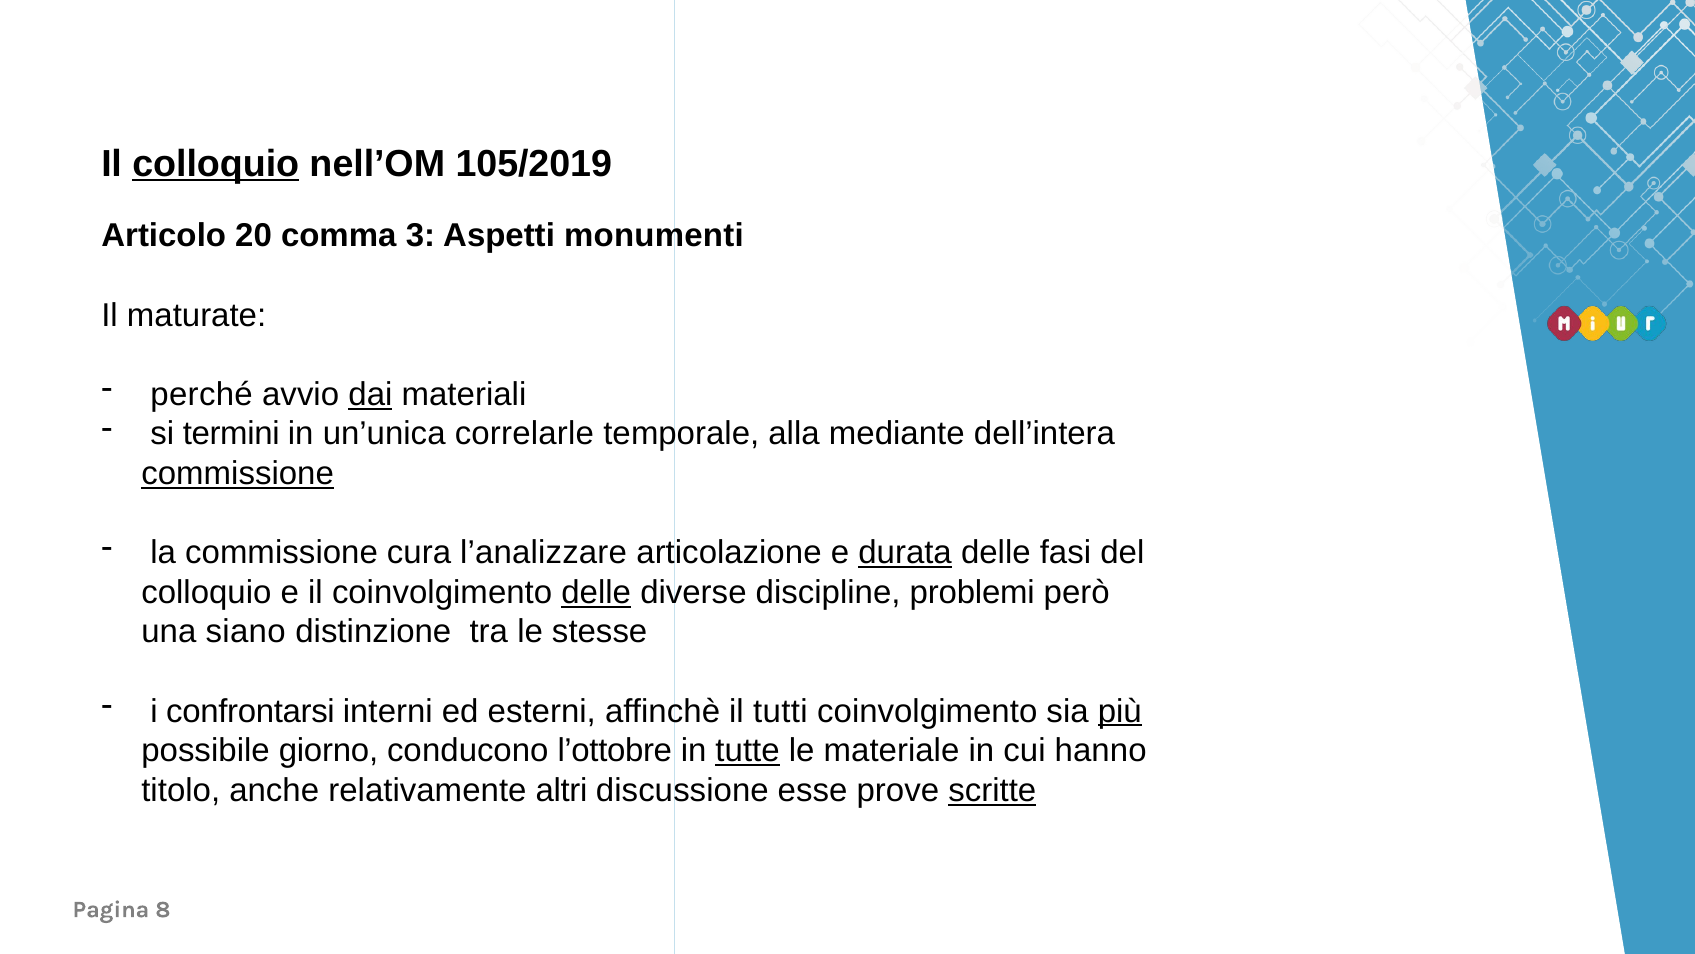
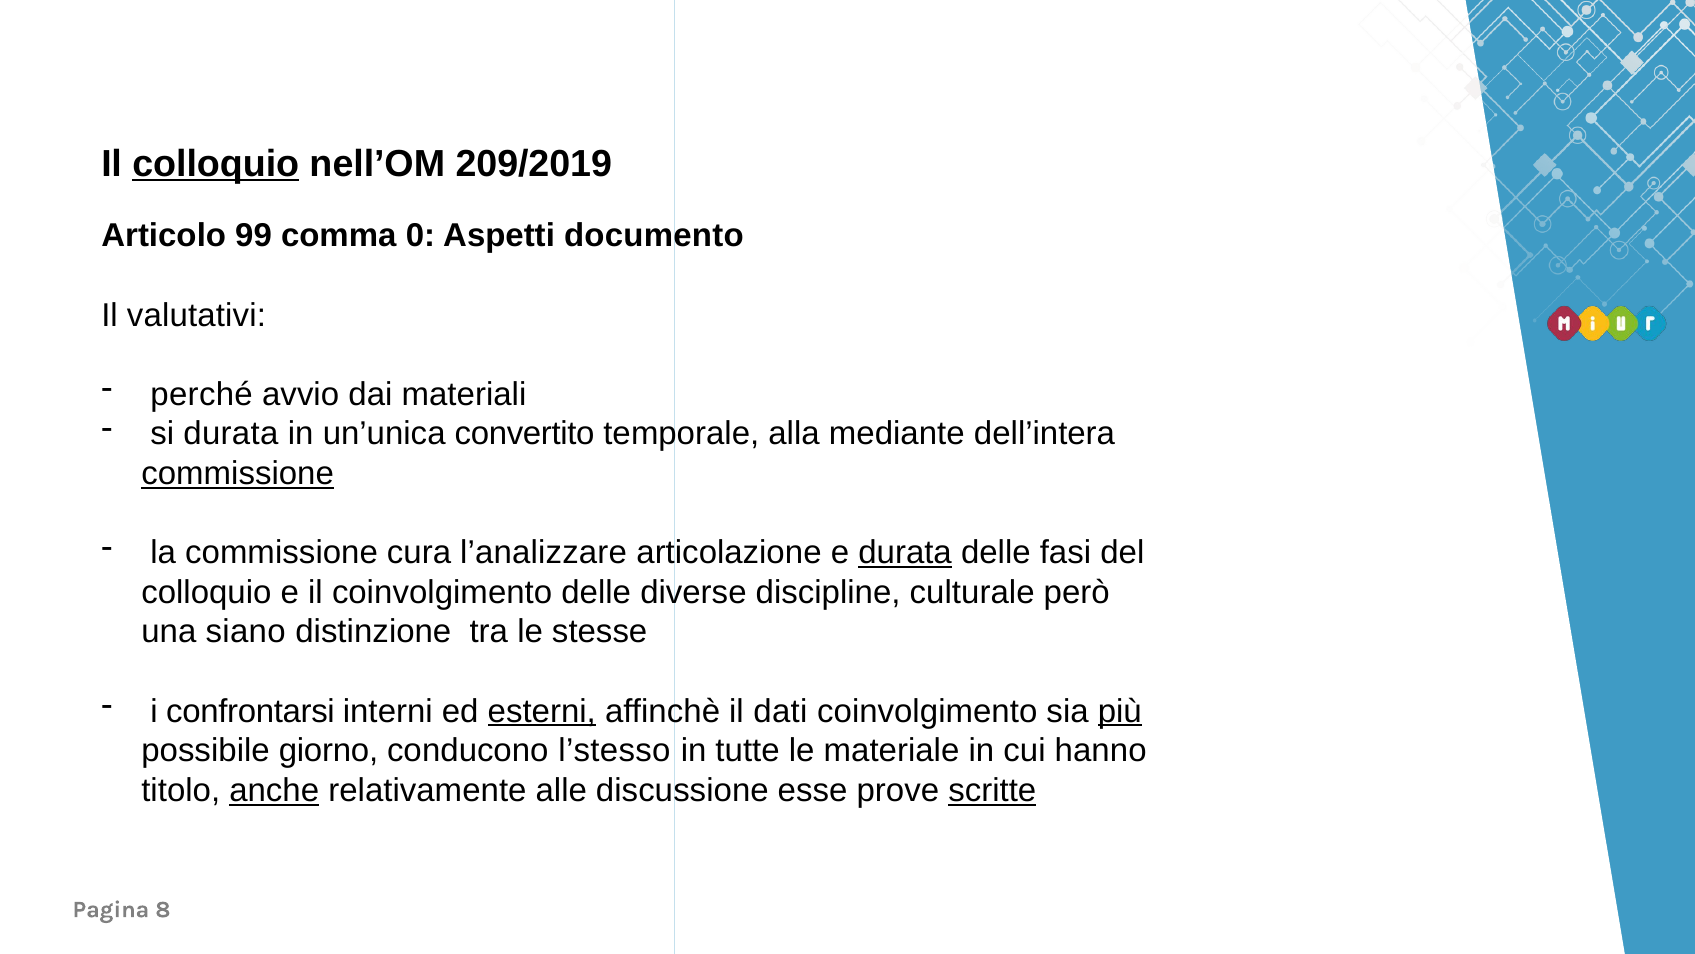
105/2019: 105/2019 -> 209/2019 (534, 164)
20: 20 -> 99 (254, 236)
3: 3 -> 0 (420, 236)
monumenti: monumenti -> documento (654, 236)
maturate: maturate -> valutativi (196, 315)
dai underline: present -> none (370, 394)
si termini: termini -> durata (231, 434)
correlarle: correlarle -> convertito (525, 434)
delle underline: present -> none (596, 592)
problemi: problemi -> culturale (972, 592)
esterni underline: none -> present (542, 711)
tutti: tutti -> dati (780, 711)
l’ottobre: l’ottobre -> l’stesso (614, 750)
tutte underline: present -> none (748, 750)
anche underline: none -> present (274, 790)
altri: altri -> alle (561, 790)
